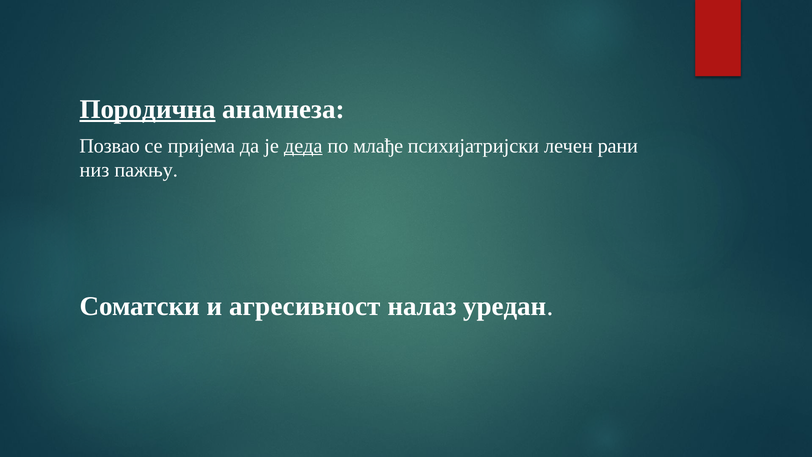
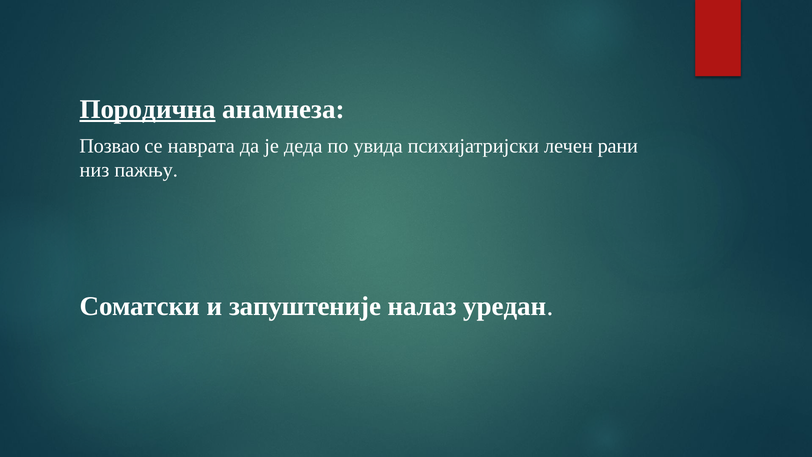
пријема: пријема -> наврата (201, 146)
деда underline: present -> none (303, 146)
млађе: млађе -> увида (378, 146)
агресивност: агресивност -> запуштеније (305, 306)
